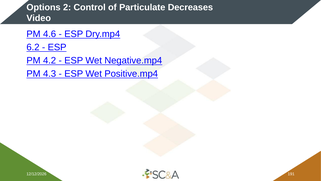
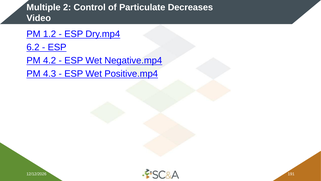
Options: Options -> Multiple (44, 7)
4.6: 4.6 -> 1.2 (50, 34)
